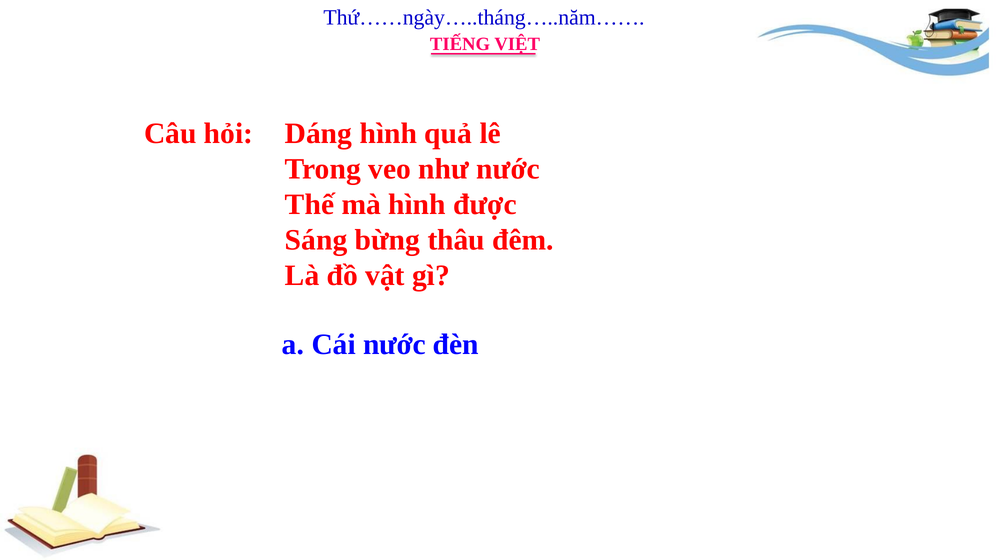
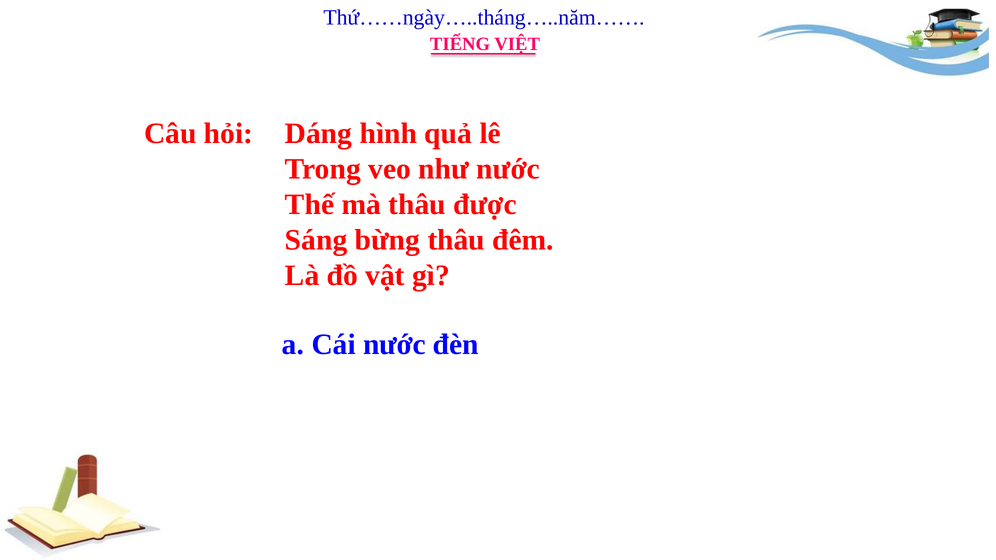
mà hình: hình -> thâu (417, 204)
